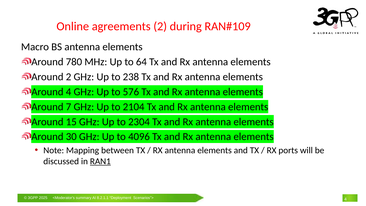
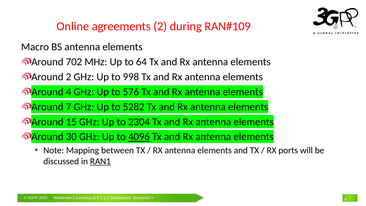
780: 780 -> 702 (74, 62)
238: 238 -> 998 (131, 77)
2104: 2104 -> 5282 (134, 107)
4096 underline: none -> present (139, 137)
